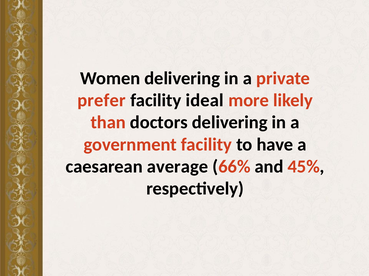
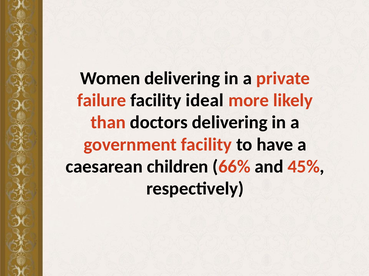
prefer: prefer -> failure (102, 101)
average: average -> children (178, 167)
